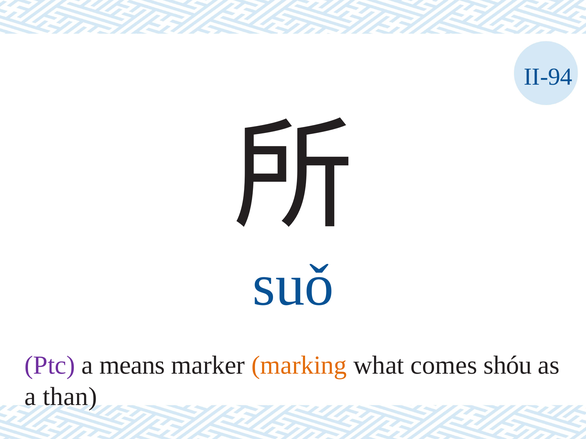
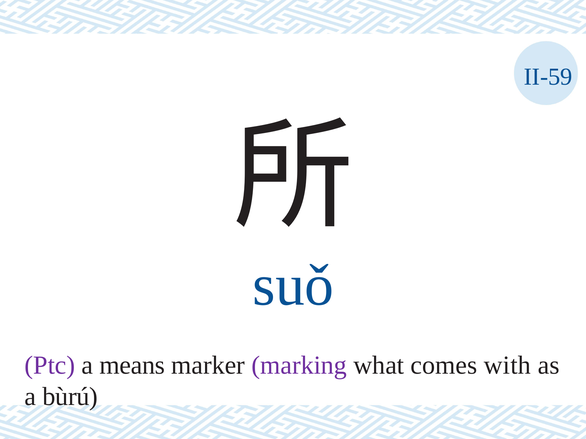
II-94: II-94 -> II-59 (548, 77)
marking colour: orange -> purple (299, 366)
shóu: shóu -> with (507, 366)
than: than -> bùrú (70, 397)
